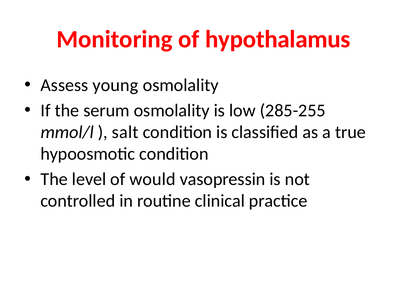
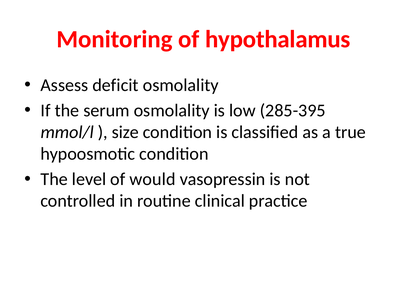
young: young -> deficit (116, 85)
285-255: 285-255 -> 285-395 (293, 111)
salt: salt -> size (125, 132)
